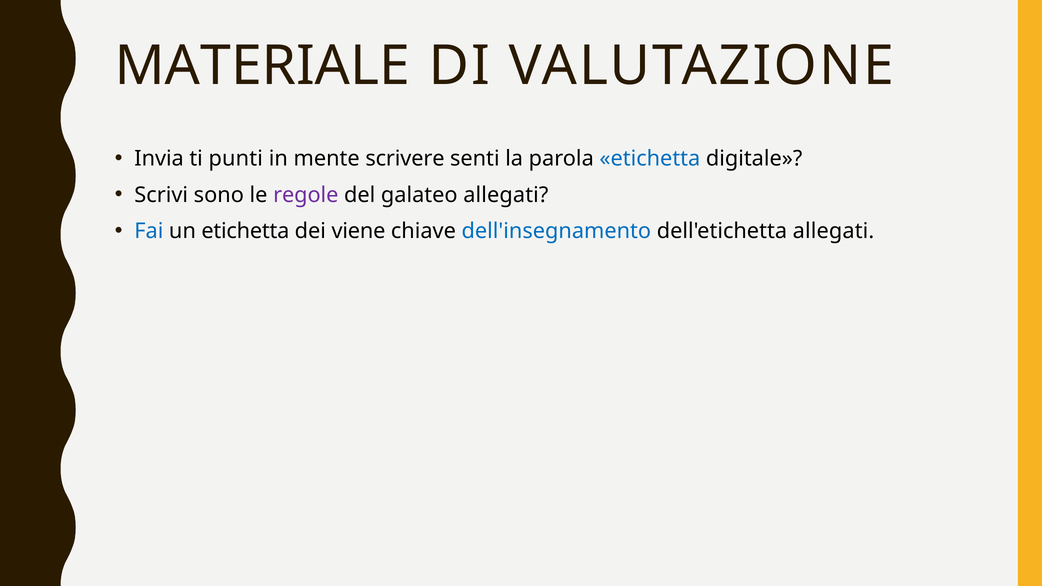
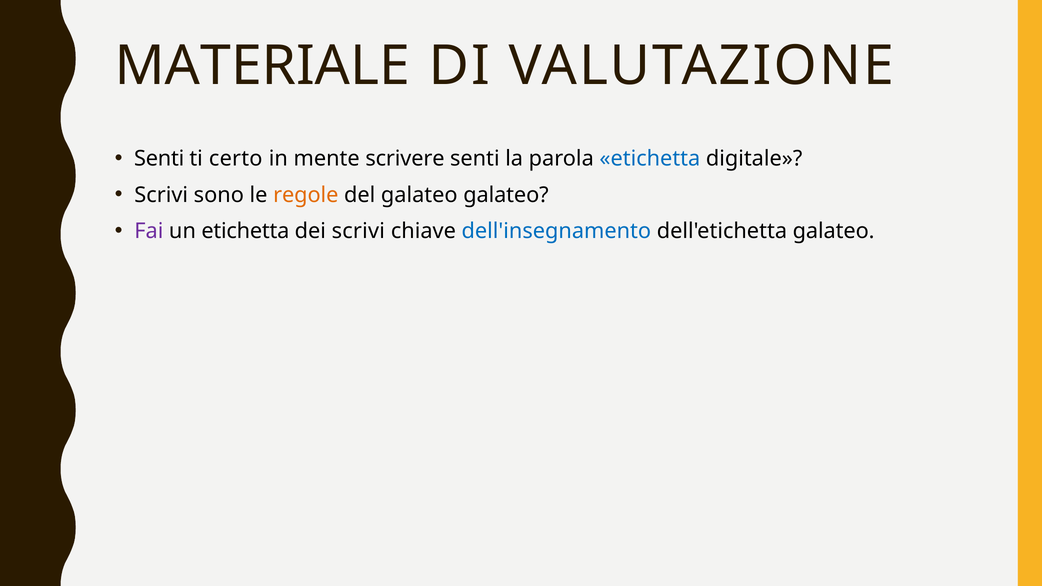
Invia: Invia -> Senti (159, 159)
punti: punti -> certo (236, 159)
regole colour: purple -> orange (306, 195)
galateo allegati: allegati -> galateo (506, 195)
Fai colour: blue -> purple (149, 231)
dei viene: viene -> scrivi (358, 231)
dell'etichetta allegati: allegati -> galateo (834, 231)
